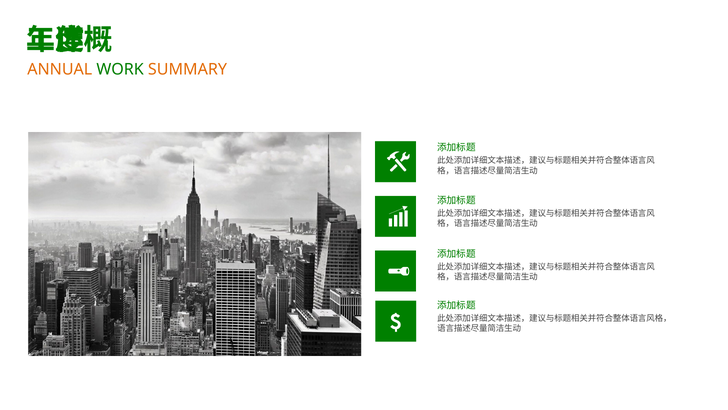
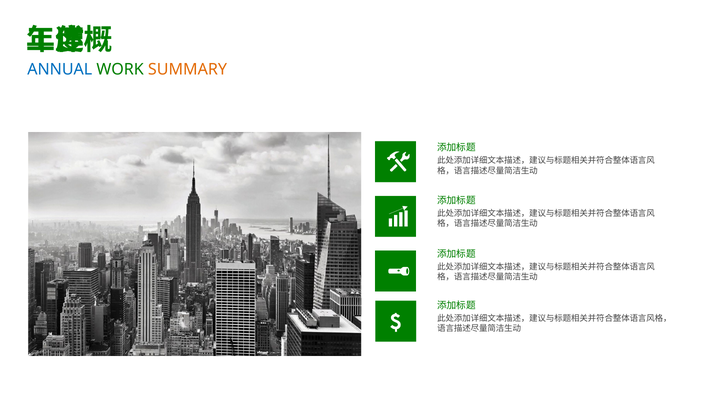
ANNUAL colour: orange -> blue (60, 69)
